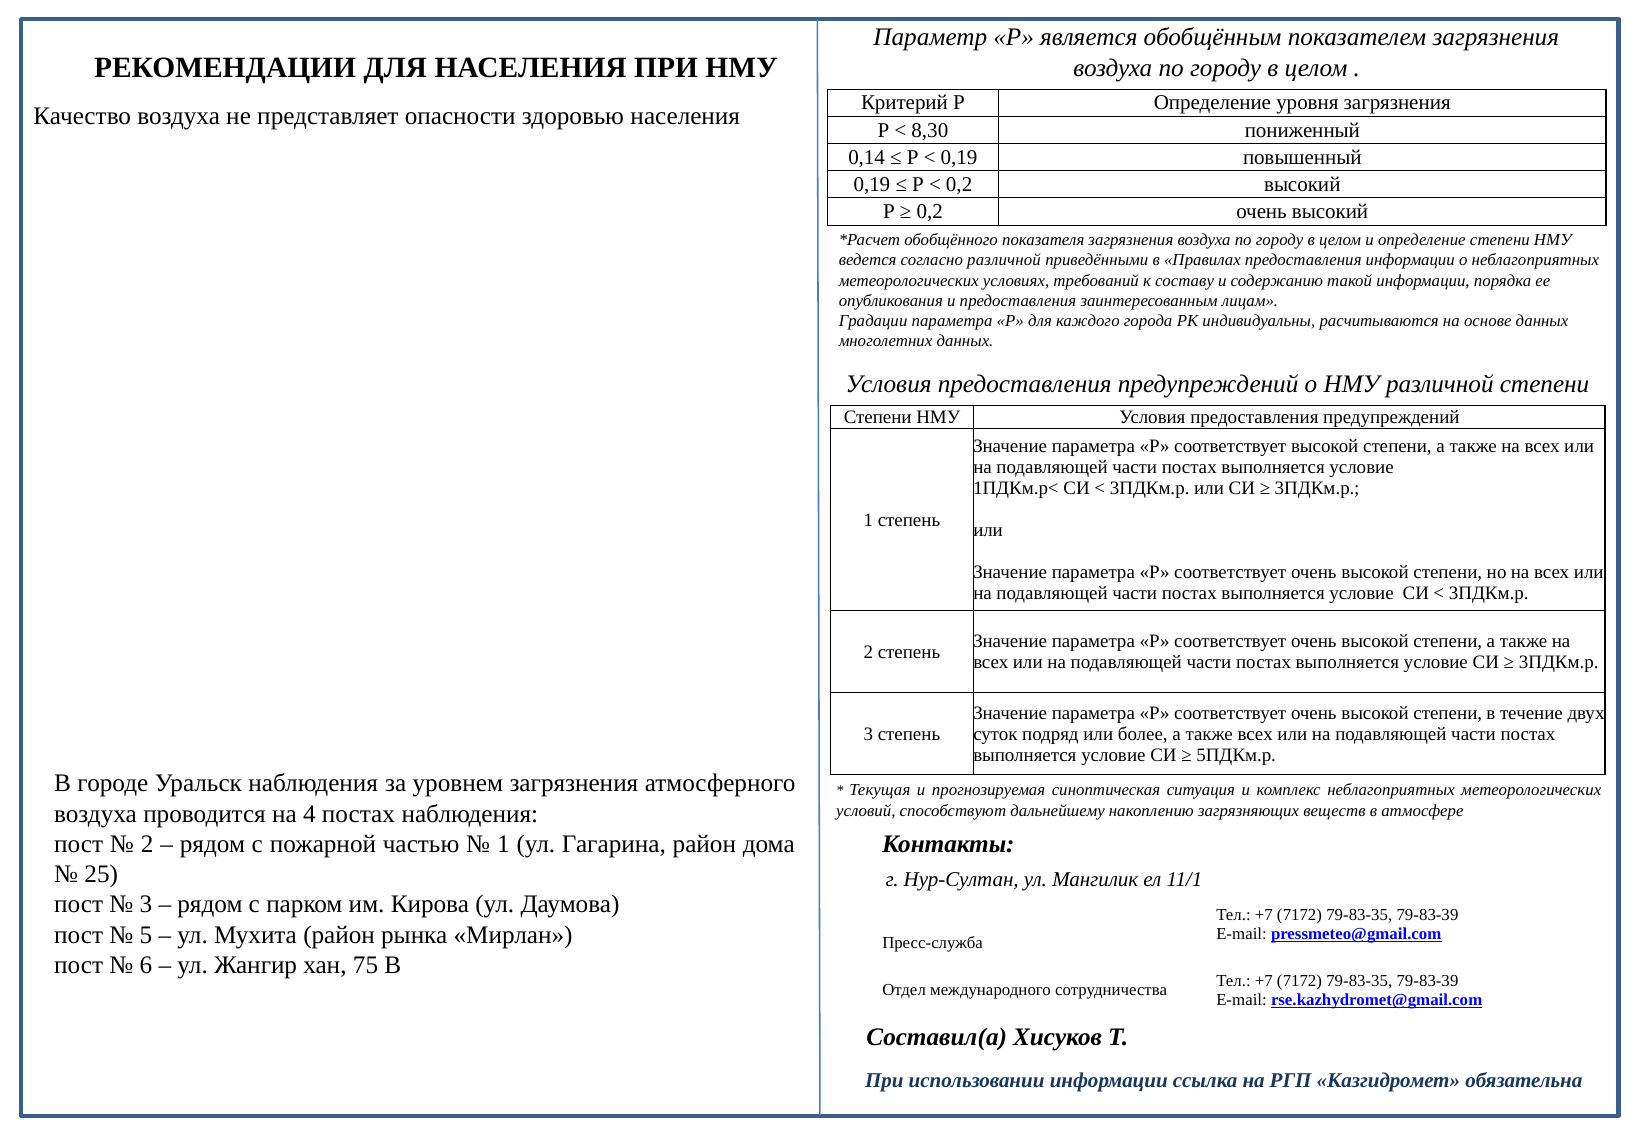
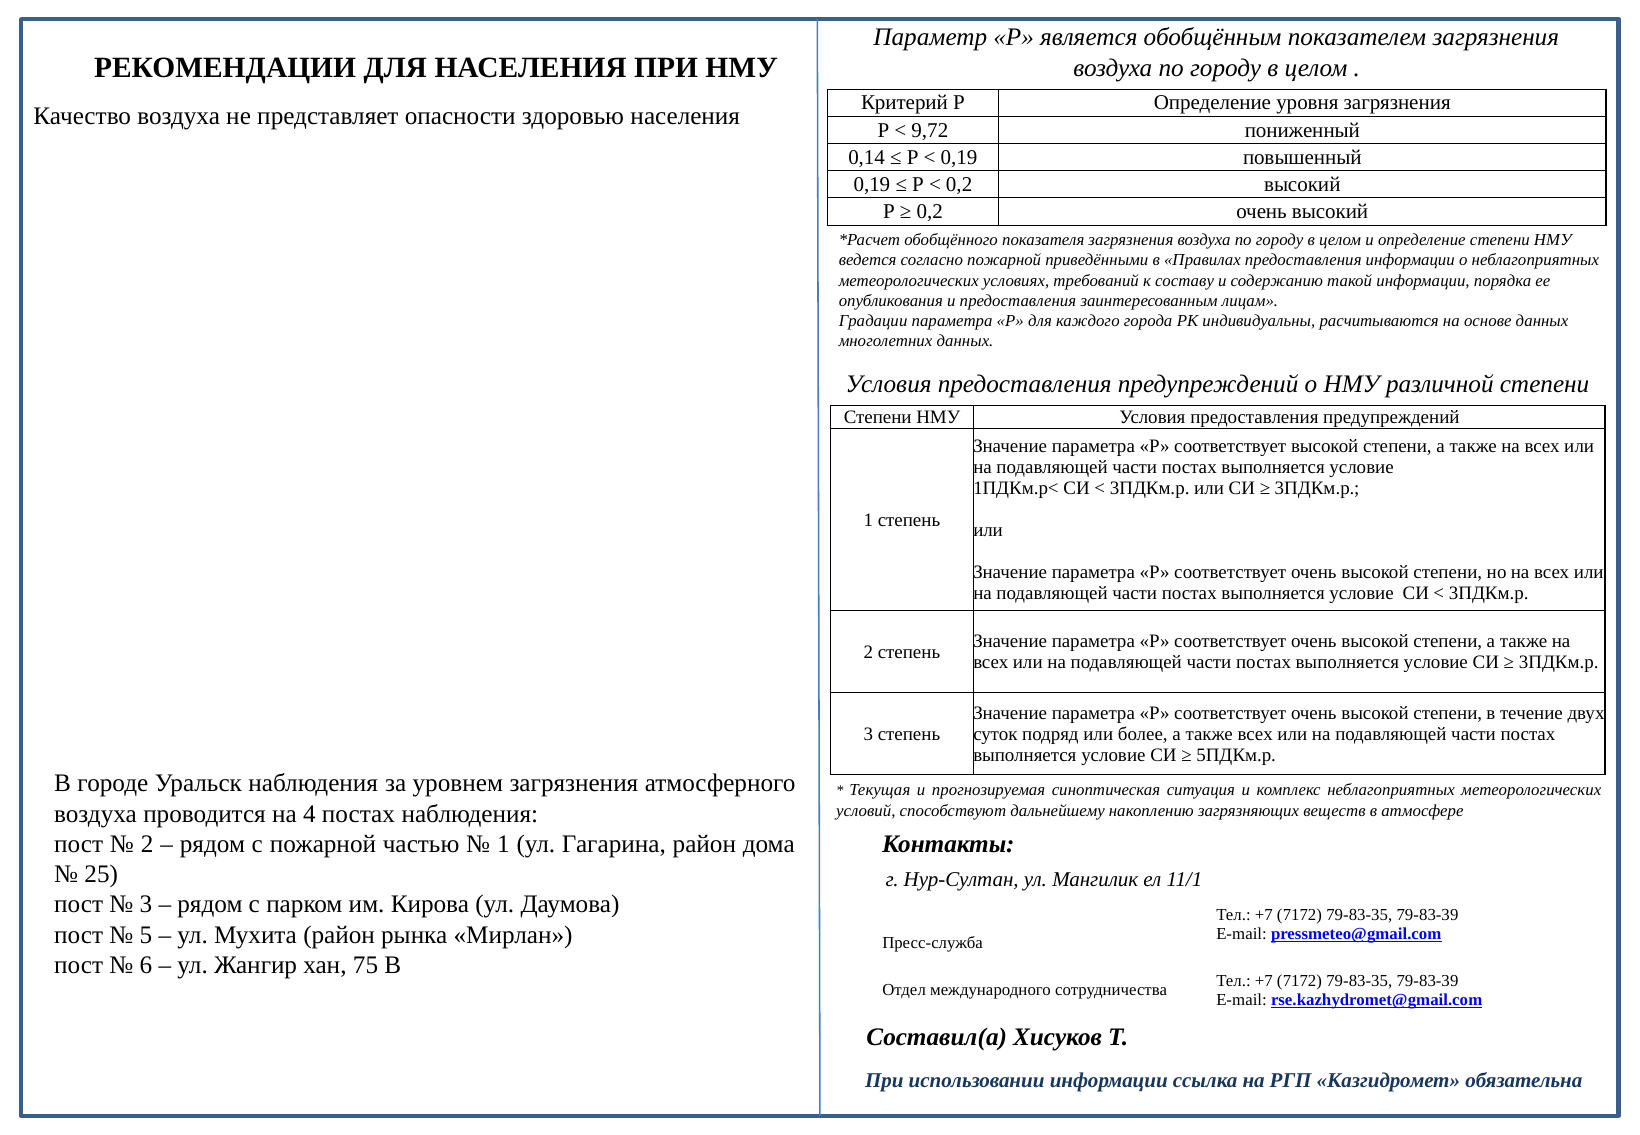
8,30: 8,30 -> 9,72 (930, 130)
согласно различной: различной -> пожарной (1004, 261)
